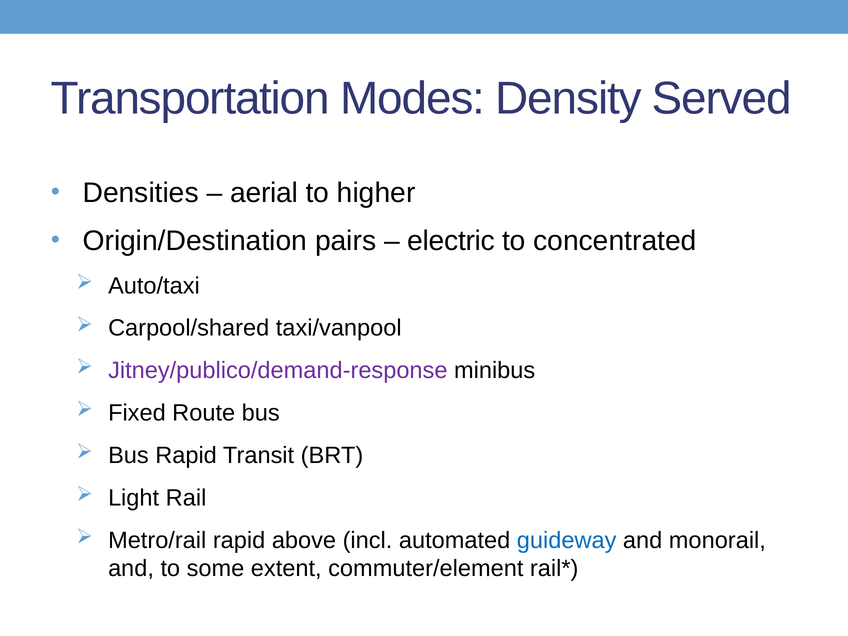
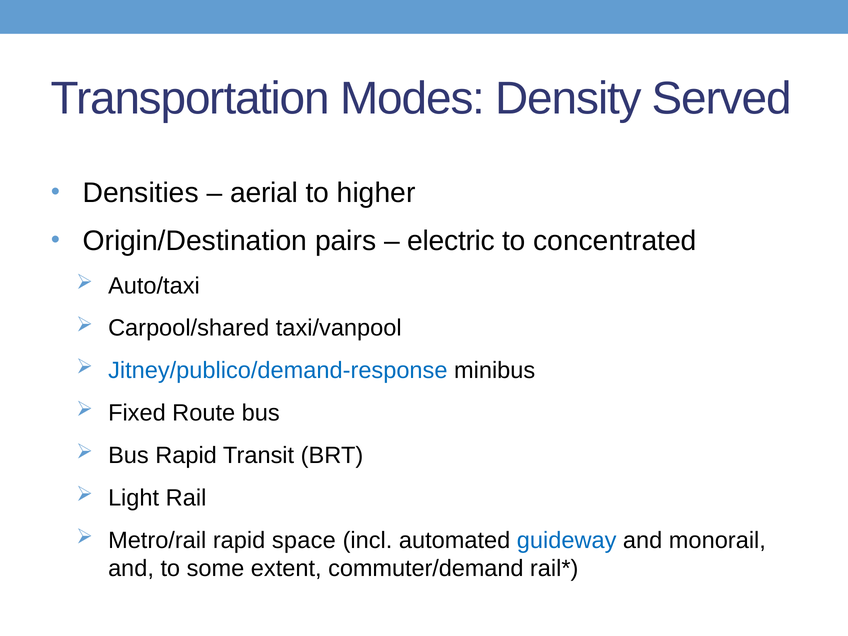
Jitney/publico/demand-response colour: purple -> blue (278, 371)
above: above -> space (304, 540)
commuter/element: commuter/element -> commuter/demand (426, 569)
